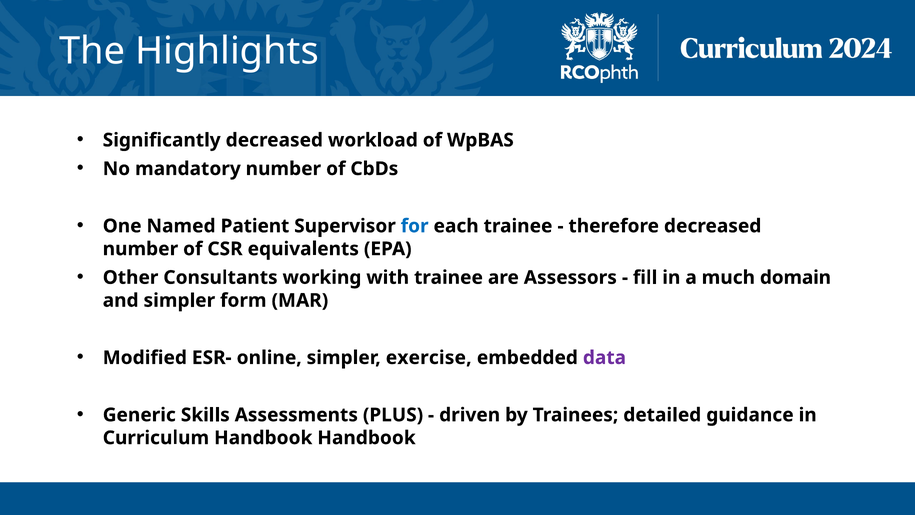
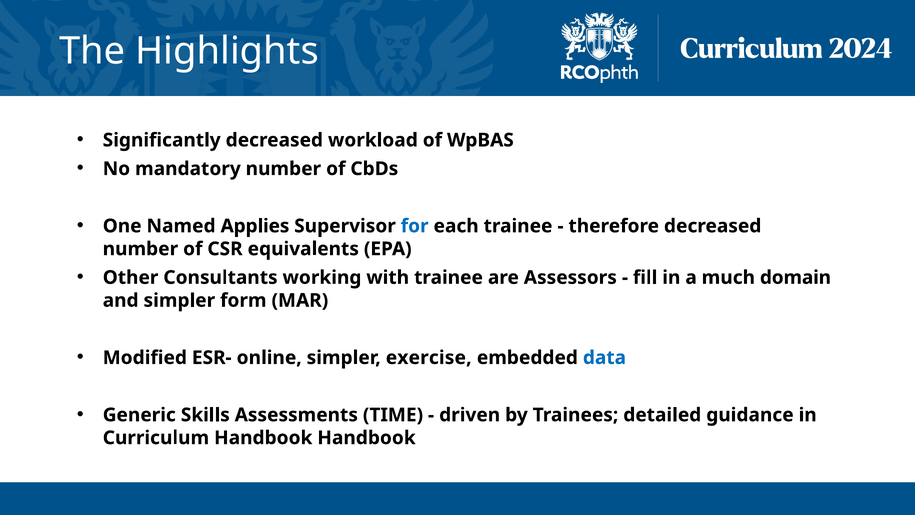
Patient: Patient -> Applies (255, 226)
data colour: purple -> blue (604, 357)
PLUS: PLUS -> TIME (393, 415)
